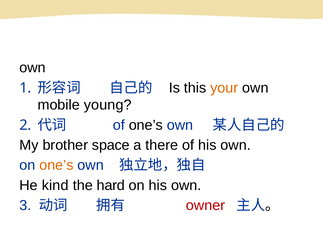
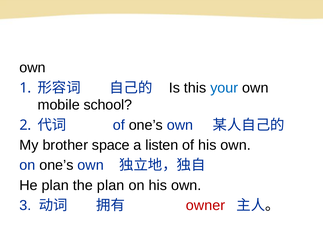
your colour: orange -> blue (224, 88)
young: young -> school (108, 105)
there: there -> listen (162, 145)
one’s colour: orange -> black (56, 165)
He kind: kind -> plan (55, 186)
the hard: hard -> plan (111, 186)
